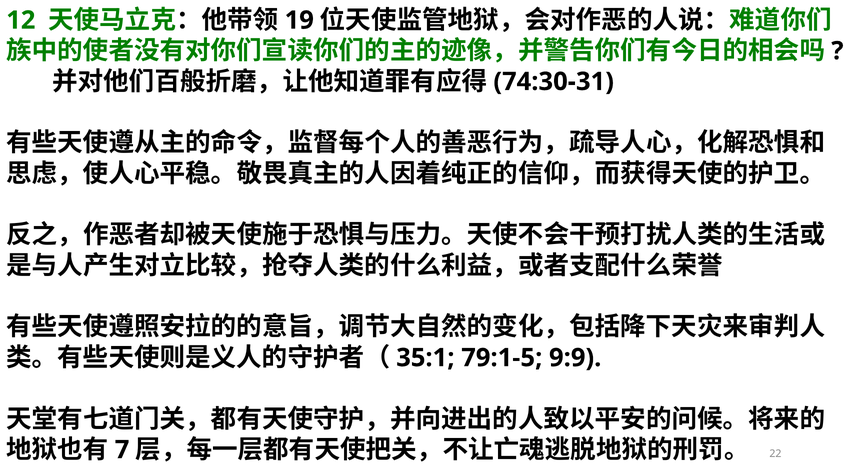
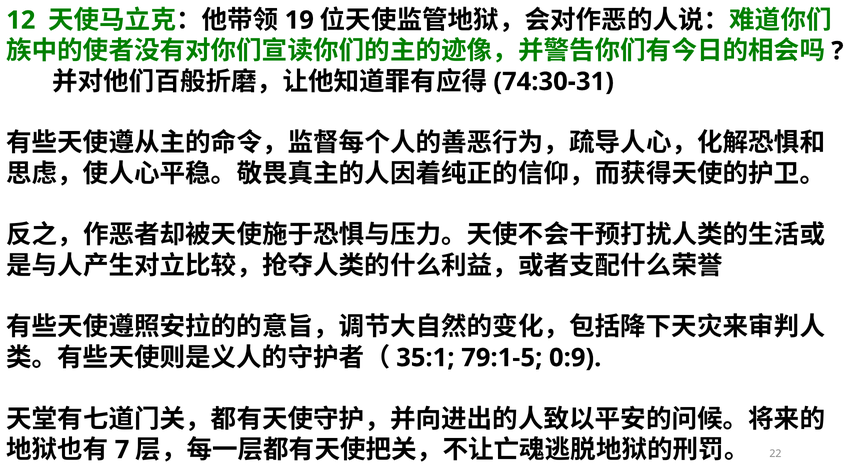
9:9: 9:9 -> 0:9 (575, 358)
